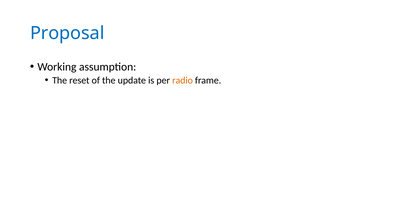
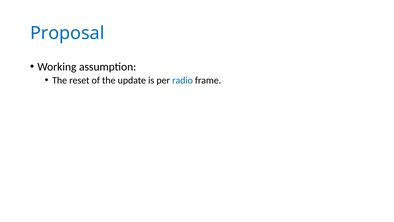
radio colour: orange -> blue (183, 80)
